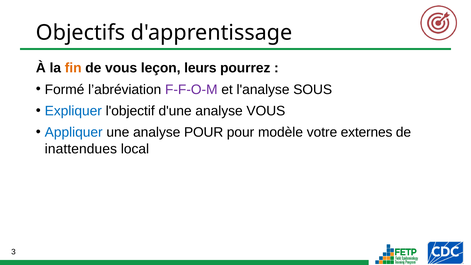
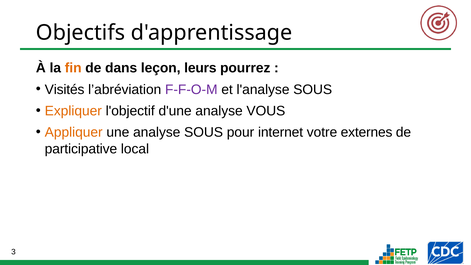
de vous: vous -> dans (121, 68)
Formé: Formé -> Visités (65, 90)
Expliquer colour: blue -> orange (73, 111)
Appliquer colour: blue -> orange (74, 132)
analyse POUR: POUR -> SOUS (204, 132)
modèle: modèle -> internet (281, 132)
inattendues: inattendues -> participative (81, 149)
